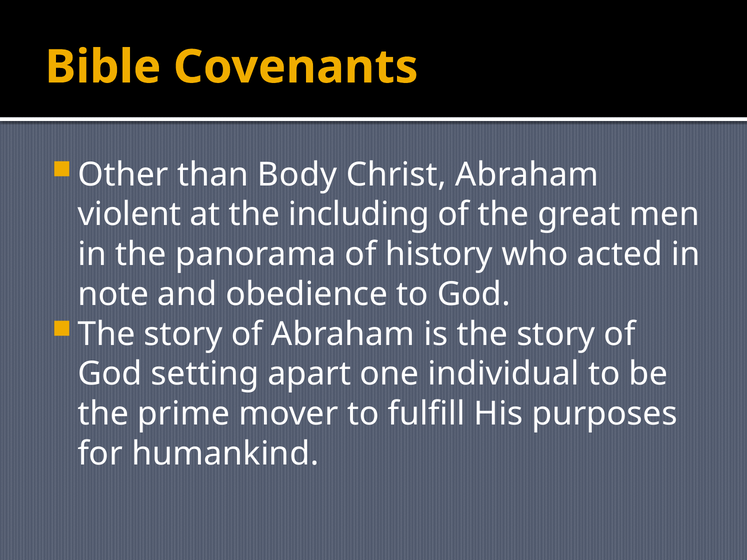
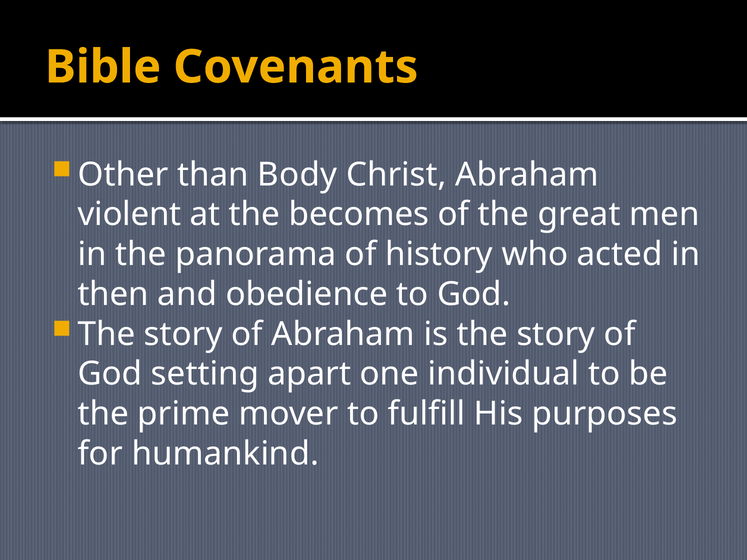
including: including -> becomes (359, 215)
note: note -> then (113, 294)
